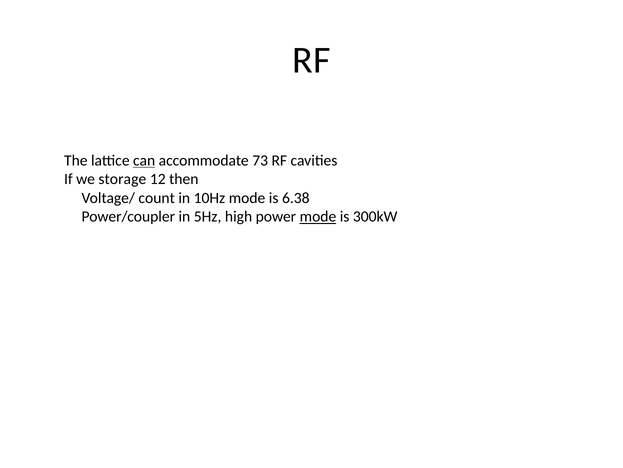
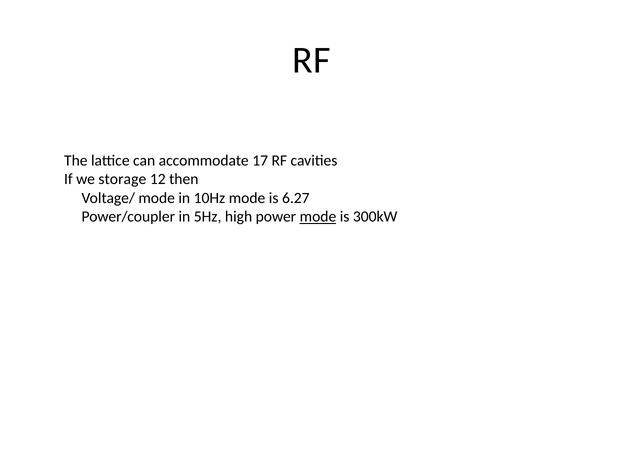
can underline: present -> none (144, 160)
73: 73 -> 17 (260, 160)
Voltage/ count: count -> mode (157, 198)
6.38: 6.38 -> 6.27 (296, 198)
